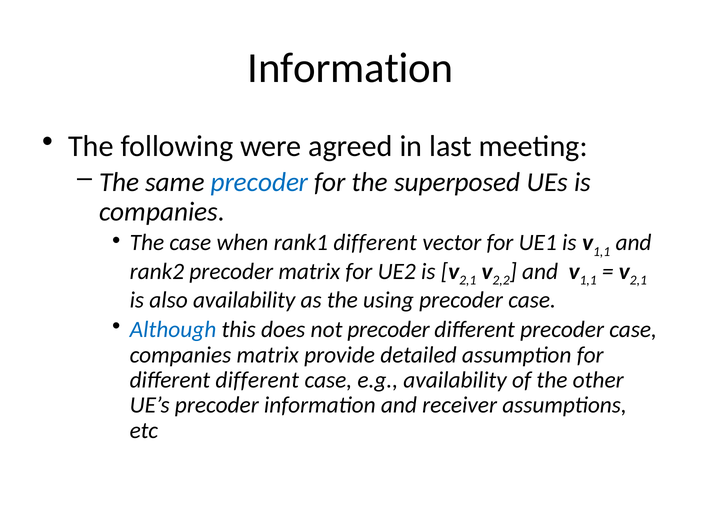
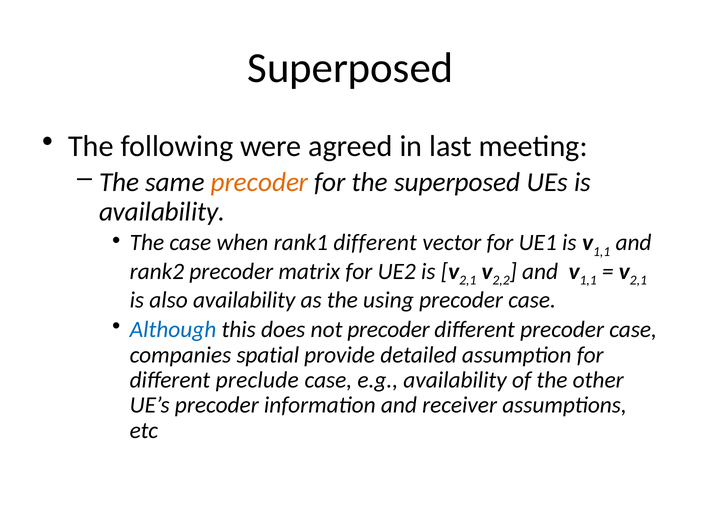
Information: Information -> Superposed (350, 68)
precoder colour: blue -> orange (260, 182)
companies: companies -> availability (162, 211)
companies matrix: matrix -> spatial (268, 355)
different different: different -> preclude (257, 380)
